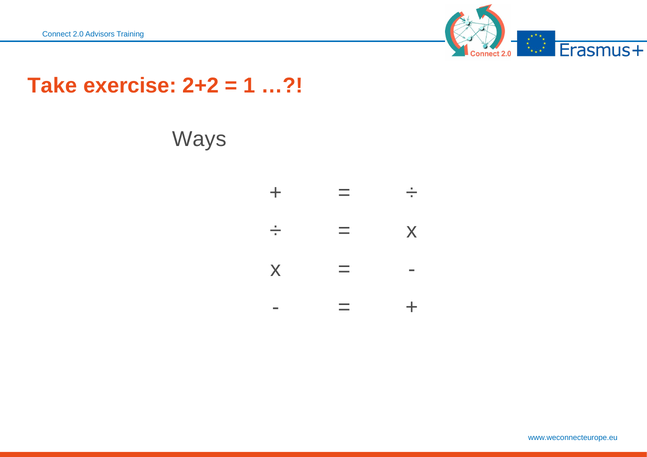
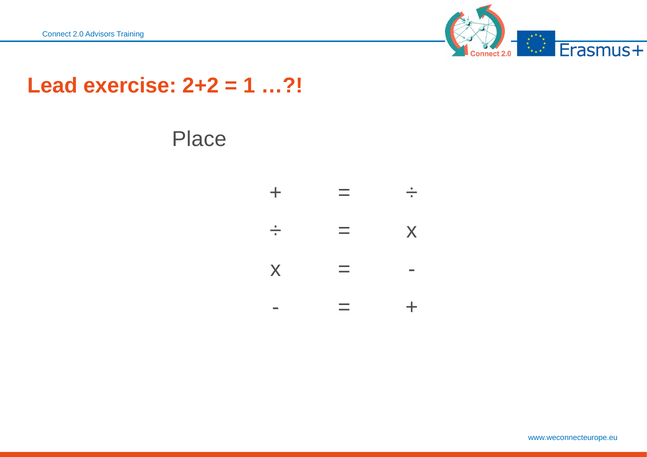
Take: Take -> Lead (52, 86)
Ways: Ways -> Place (199, 139)
